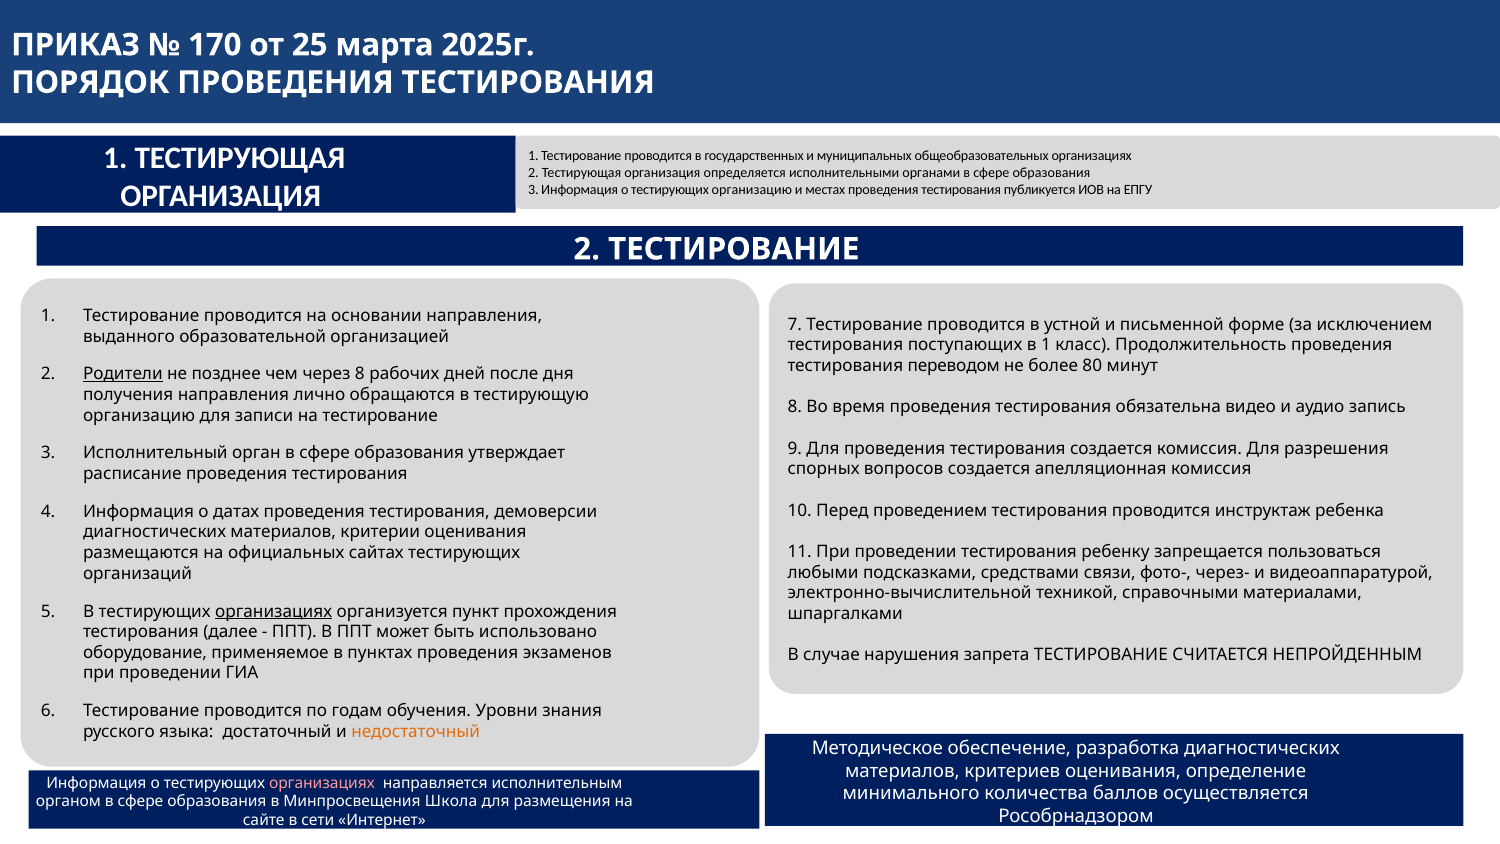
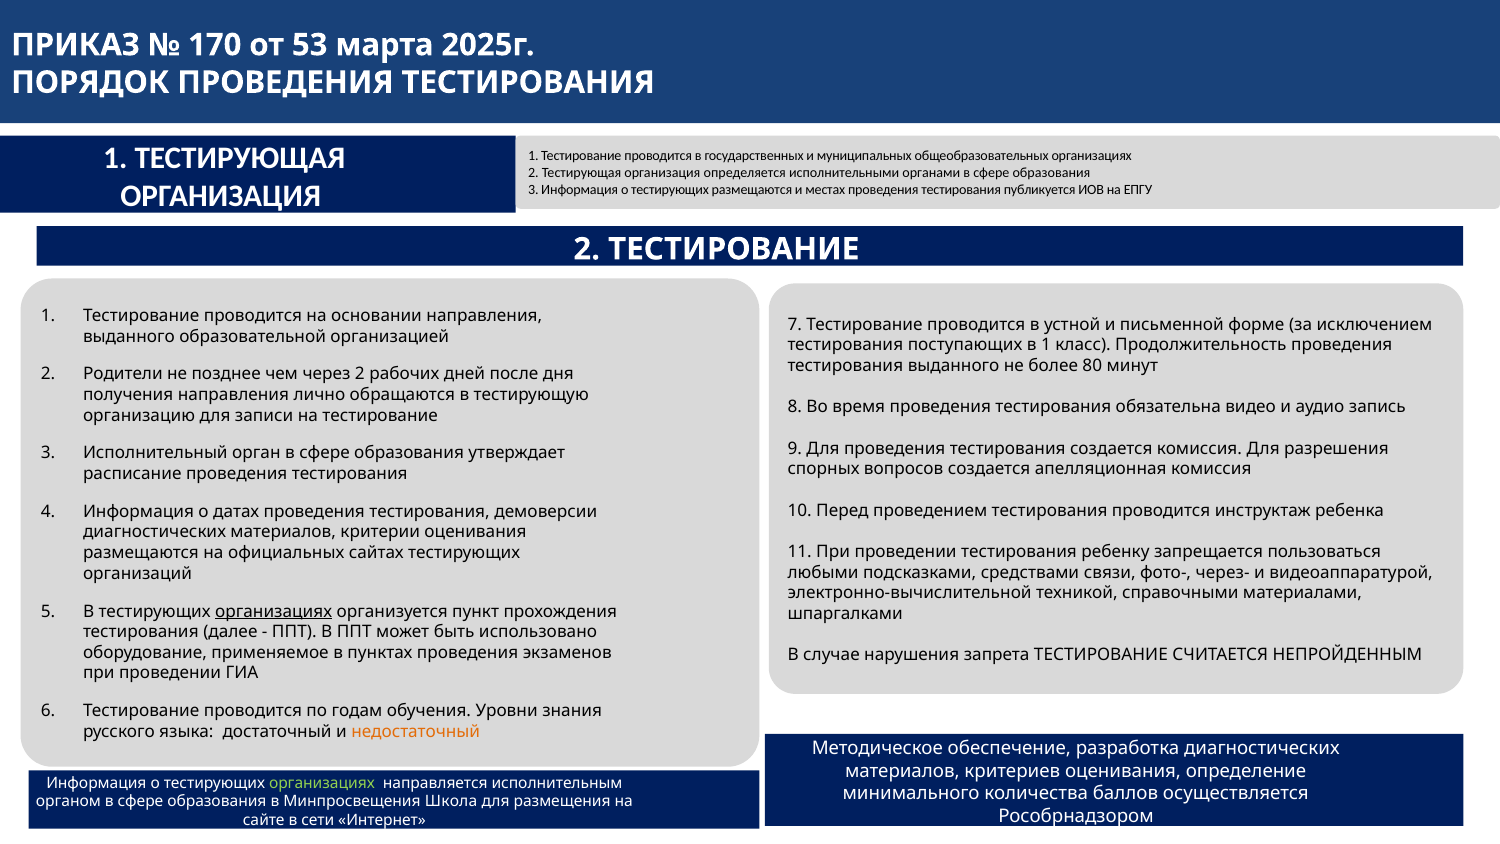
25: 25 -> 53 (310, 45)
тестирующих организацию: организацию -> размещаются (752, 190)
тестирования переводом: переводом -> выданного (954, 366)
Родители underline: present -> none (123, 374)
через 8: 8 -> 2 (360, 374)
организациях colour: pink -> light green (322, 783)
